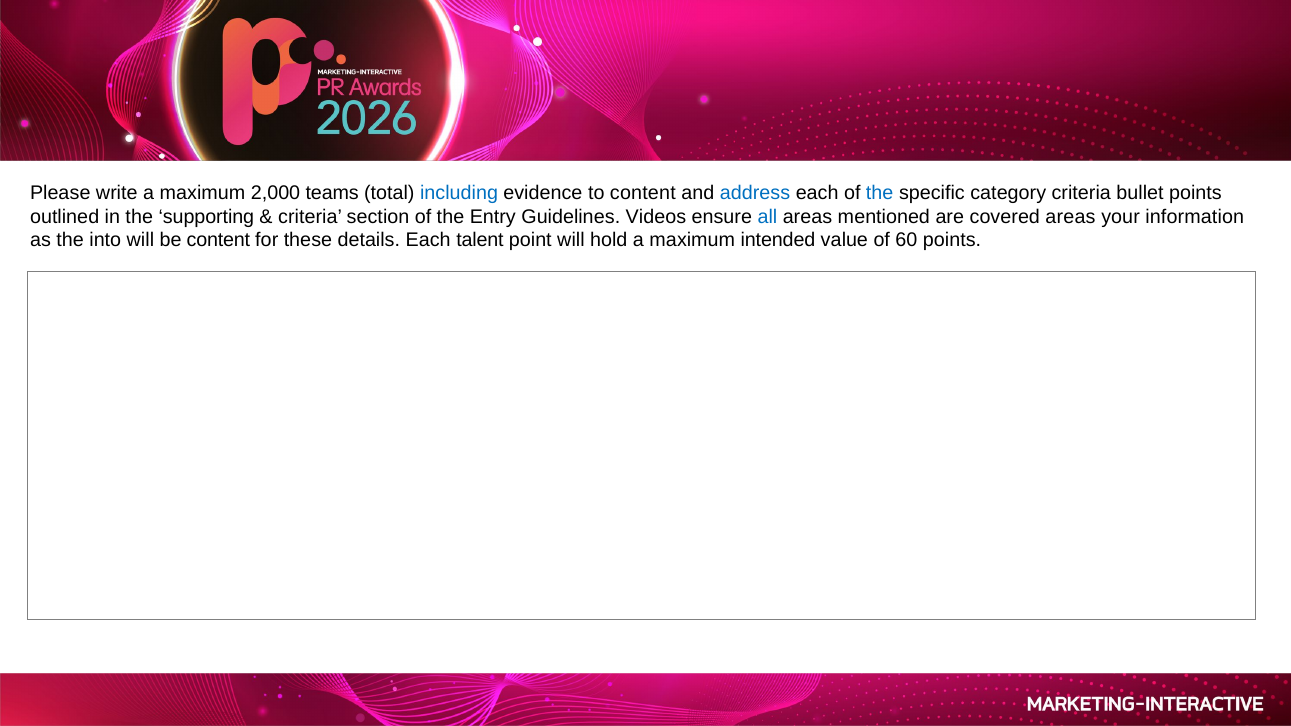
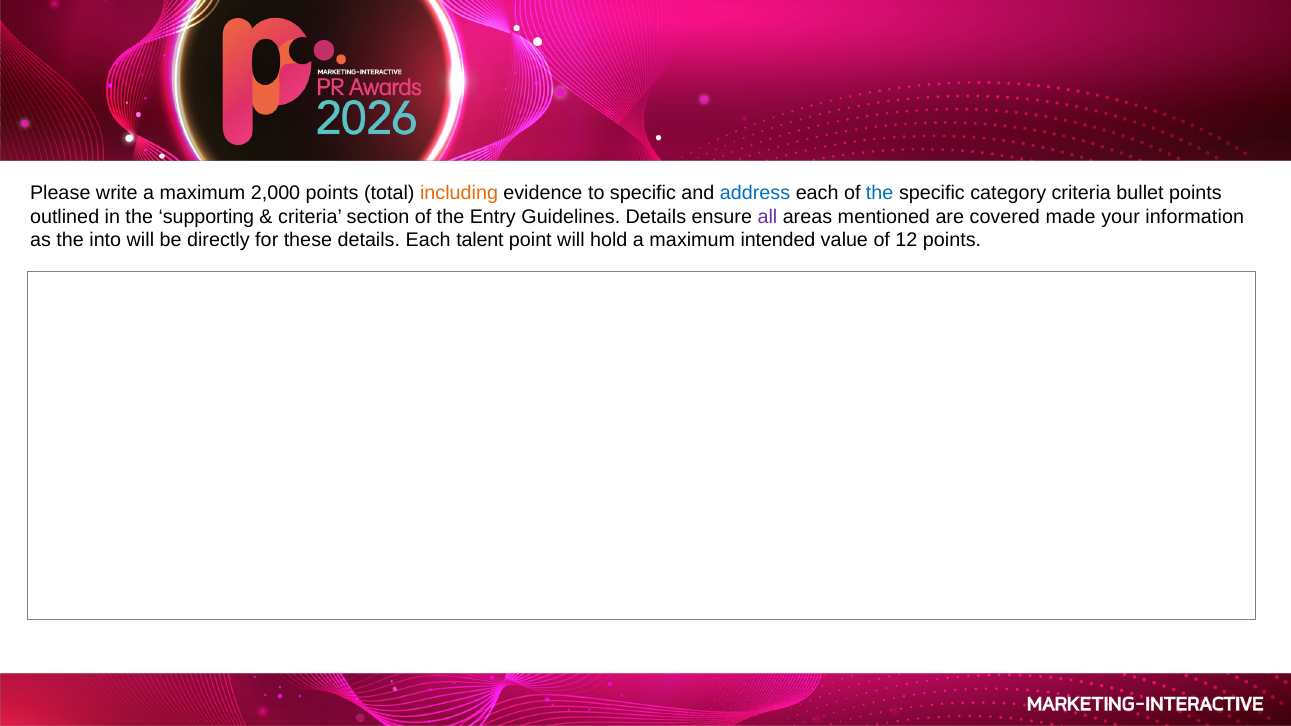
2,000 teams: teams -> points (332, 193)
including colour: blue -> orange (459, 193)
to content: content -> specific (643, 193)
Guidelines Videos: Videos -> Details (656, 217)
all colour: blue -> purple (767, 217)
covered areas: areas -> made (1071, 217)
be content: content -> directly (218, 241)
60: 60 -> 12 (906, 241)
